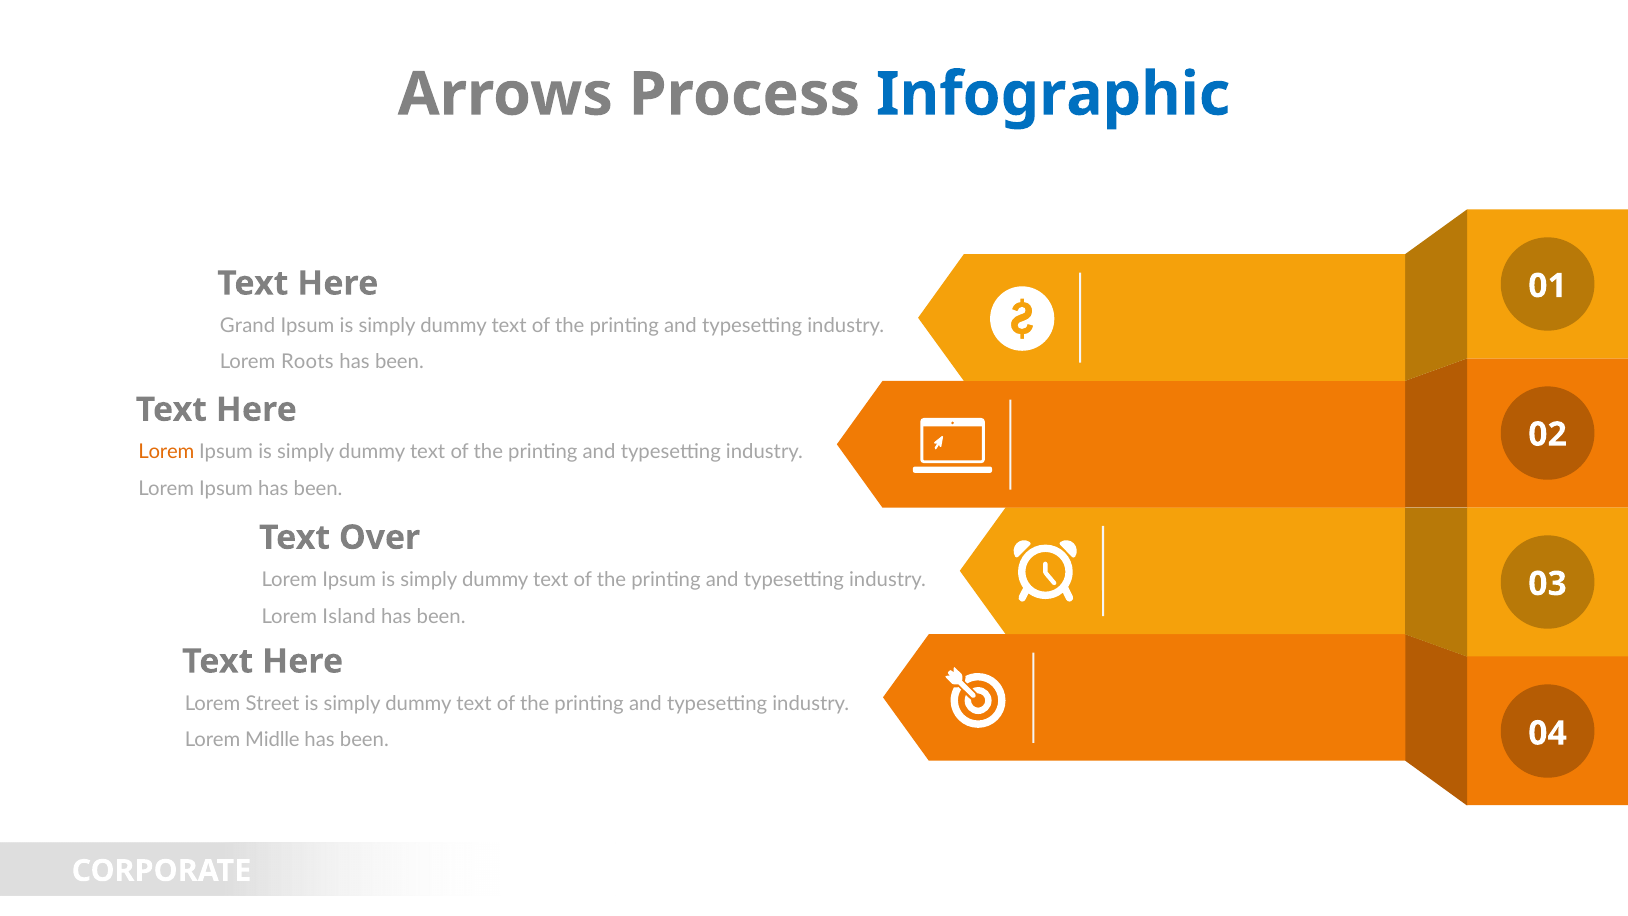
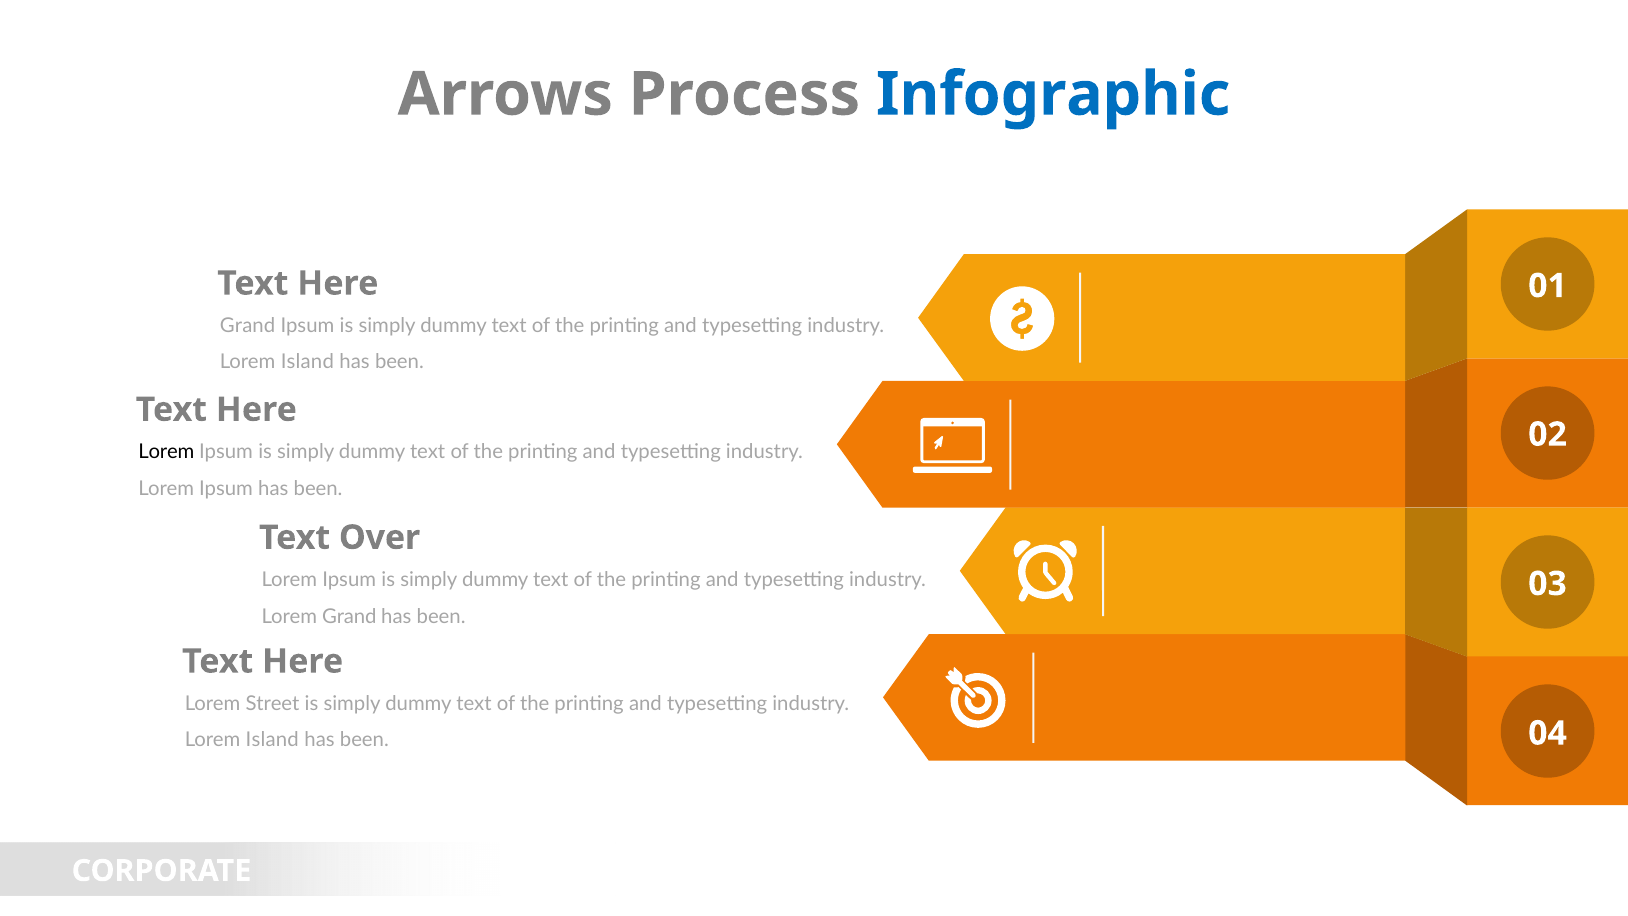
Roots: Roots -> Island (307, 362)
Lorem colour: orange -> black (166, 452)
Lorem Island: Island -> Grand (349, 616)
Midlle: Midlle -> Island (272, 740)
